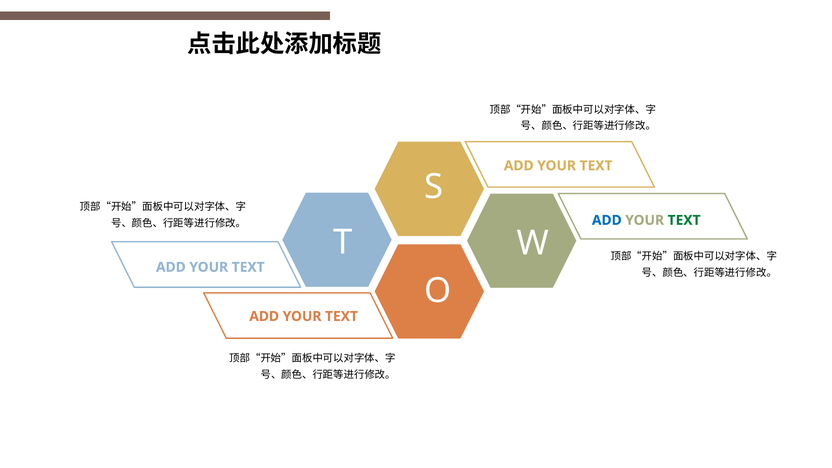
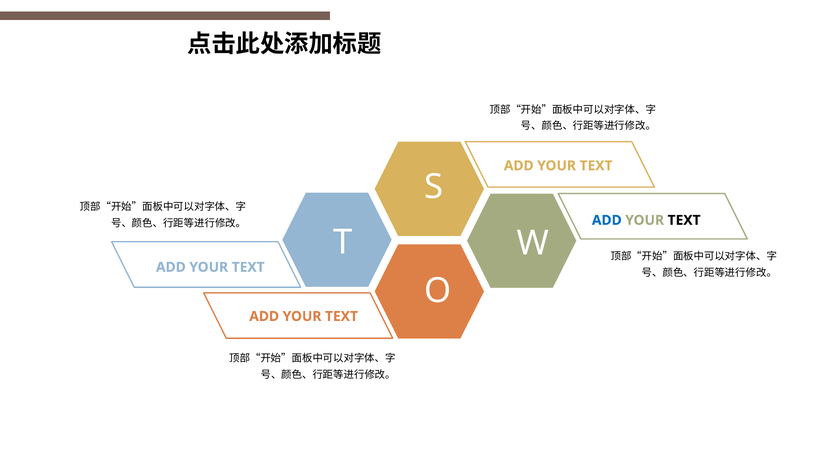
TEXT colour: green -> black (684, 220)
